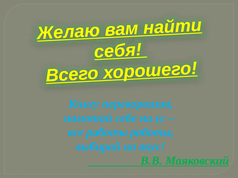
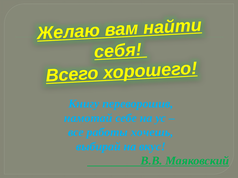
работы работы: работы -> хочешь (152, 133)
